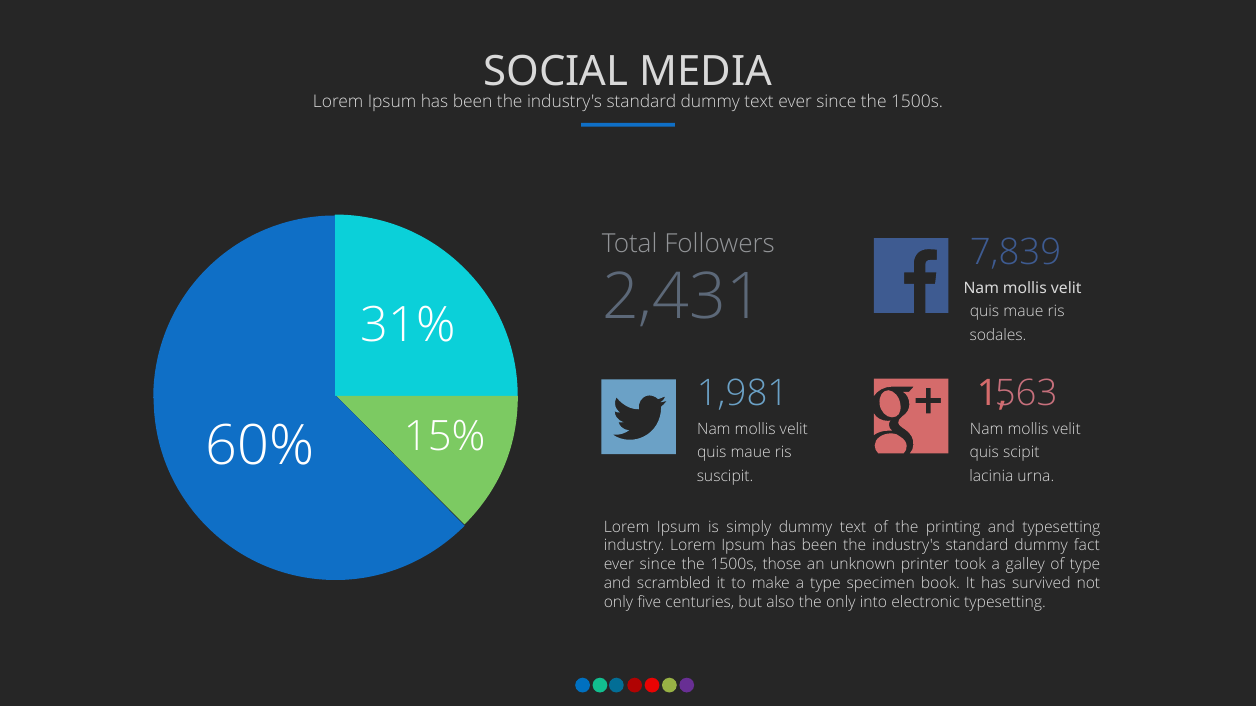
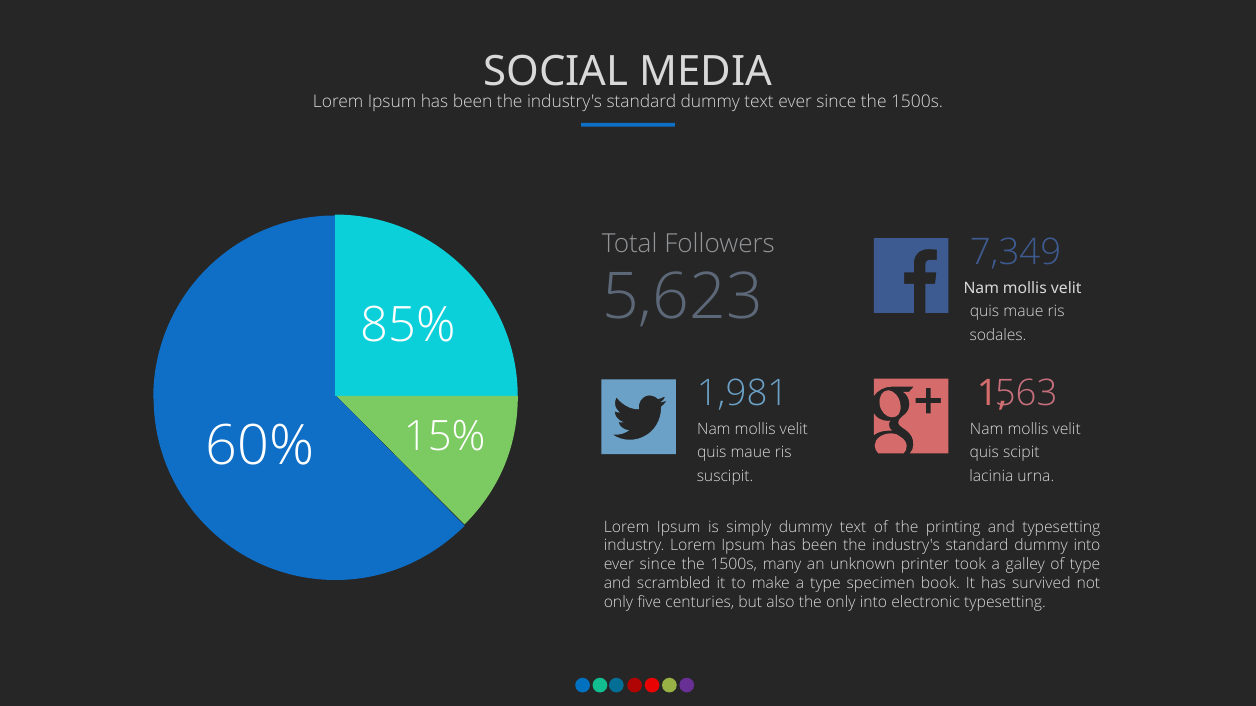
7,839: 7,839 -> 7,349 (1015, 253)
2,431: 2,431 -> 5,623 (682, 298)
31%: 31% -> 85% (408, 325)
dummy fact: fact -> into (1087, 546)
those: those -> many (782, 565)
